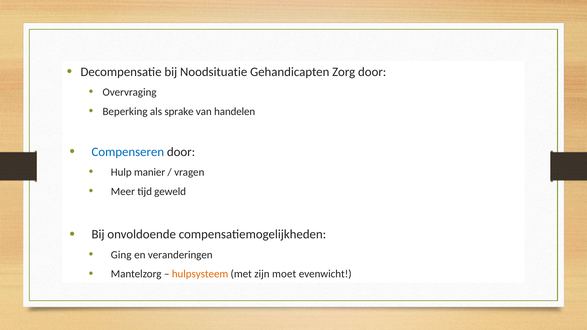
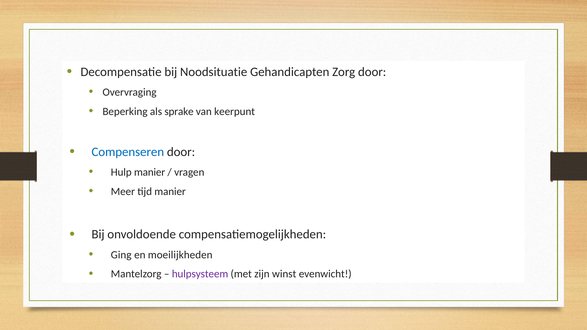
handelen: handelen -> keerpunt (235, 112)
tijd geweld: geweld -> manier (170, 191)
veranderingen: veranderingen -> moeilijkheden (180, 255)
hulpsysteem colour: orange -> purple (200, 274)
moet: moet -> winst (284, 274)
